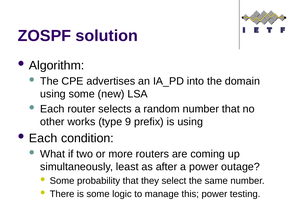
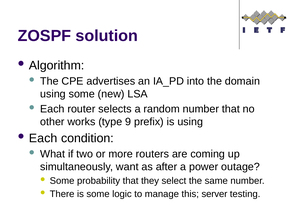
least: least -> want (127, 167)
this power: power -> server (214, 194)
